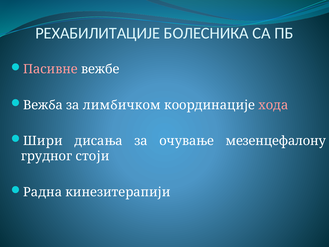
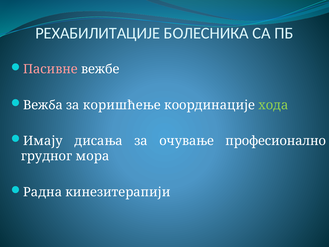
лимбичком: лимбичком -> коришћење (122, 105)
хода colour: pink -> light green (273, 105)
Шири: Шири -> Имају (43, 141)
мезенцефалону: мезенцефалону -> професионално (276, 141)
стоји: стоји -> мора (93, 156)
